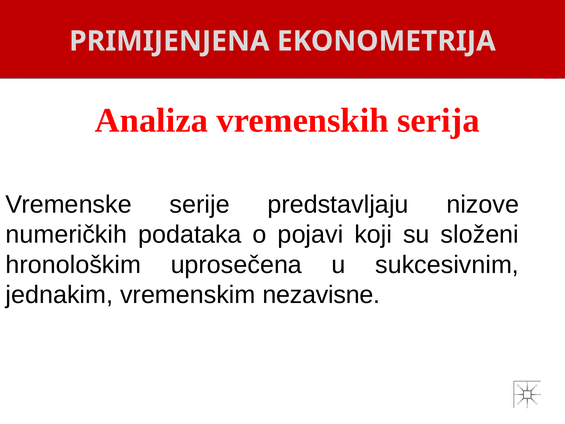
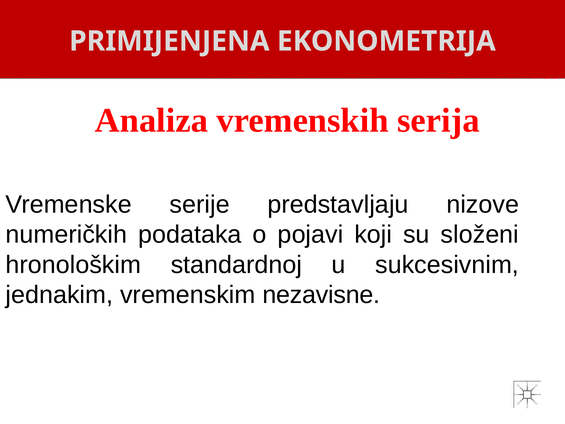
uprosečena: uprosečena -> standardnoj (236, 265)
